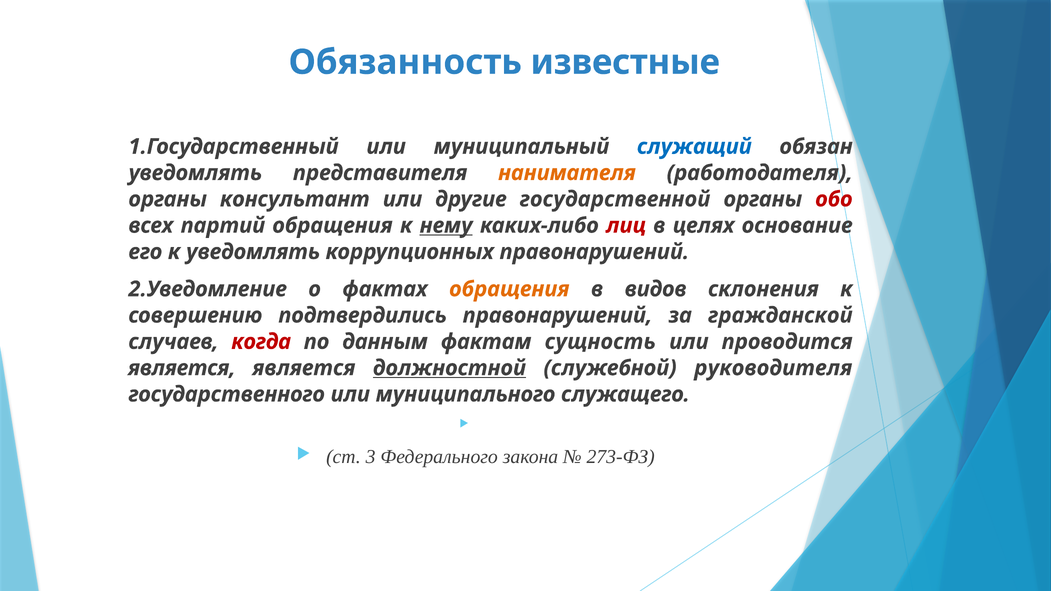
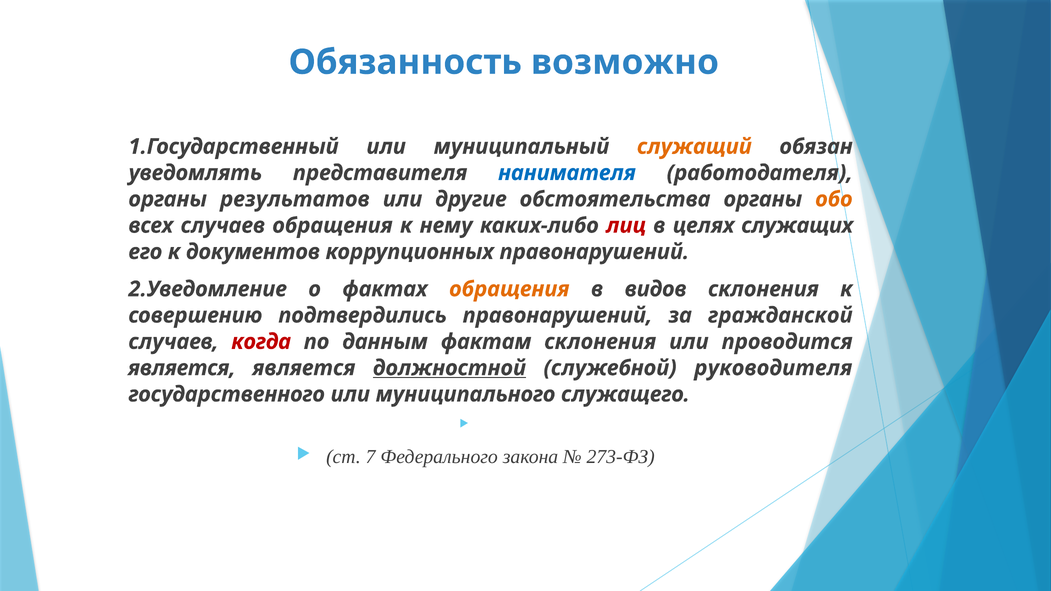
известные: известные -> возможно (625, 62)
служащий colour: blue -> orange (694, 147)
нанимателя colour: orange -> blue (567, 173)
консультант: консультант -> результатов (295, 199)
государственной: государственной -> обстоятельства (615, 199)
обо colour: red -> orange (834, 199)
всех партий: партий -> случаев (223, 226)
нему underline: present -> none (446, 226)
основание: основание -> служащих (797, 226)
к уведомлять: уведомлять -> документов (253, 252)
фактам сущность: сущность -> склонения (600, 342)
3: 3 -> 7 (371, 457)
